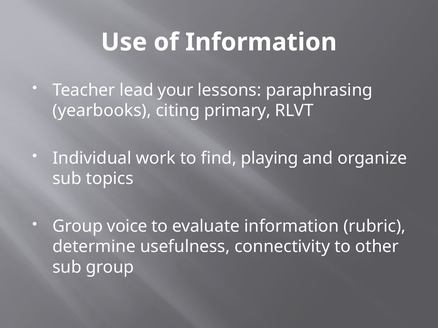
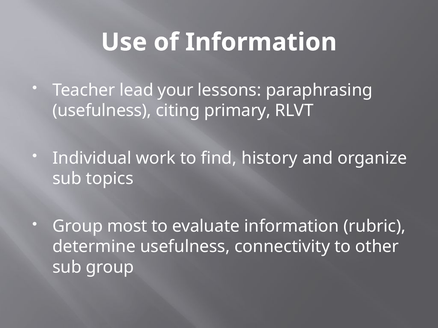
yearbooks: yearbooks -> usefulness (102, 111)
playing: playing -> history (269, 158)
voice: voice -> most (127, 227)
